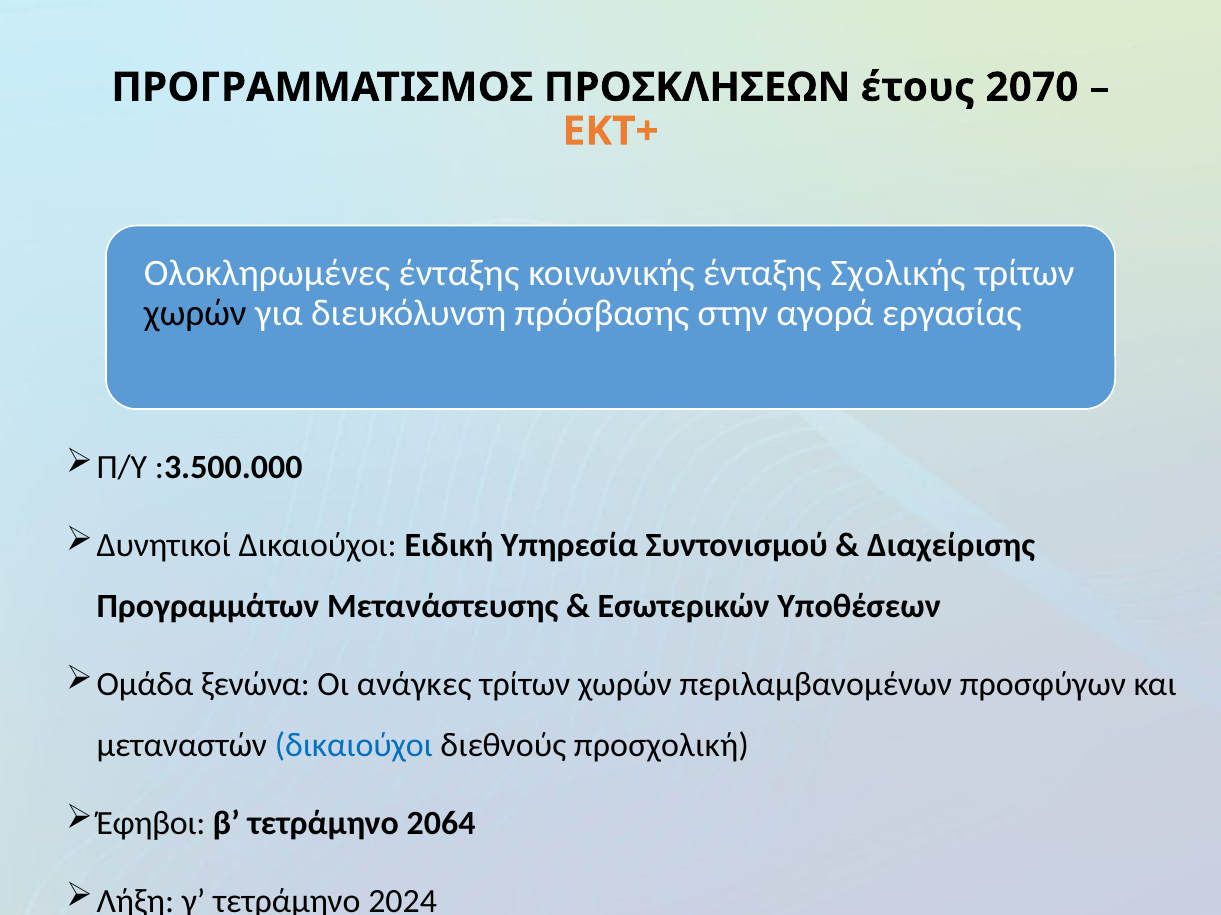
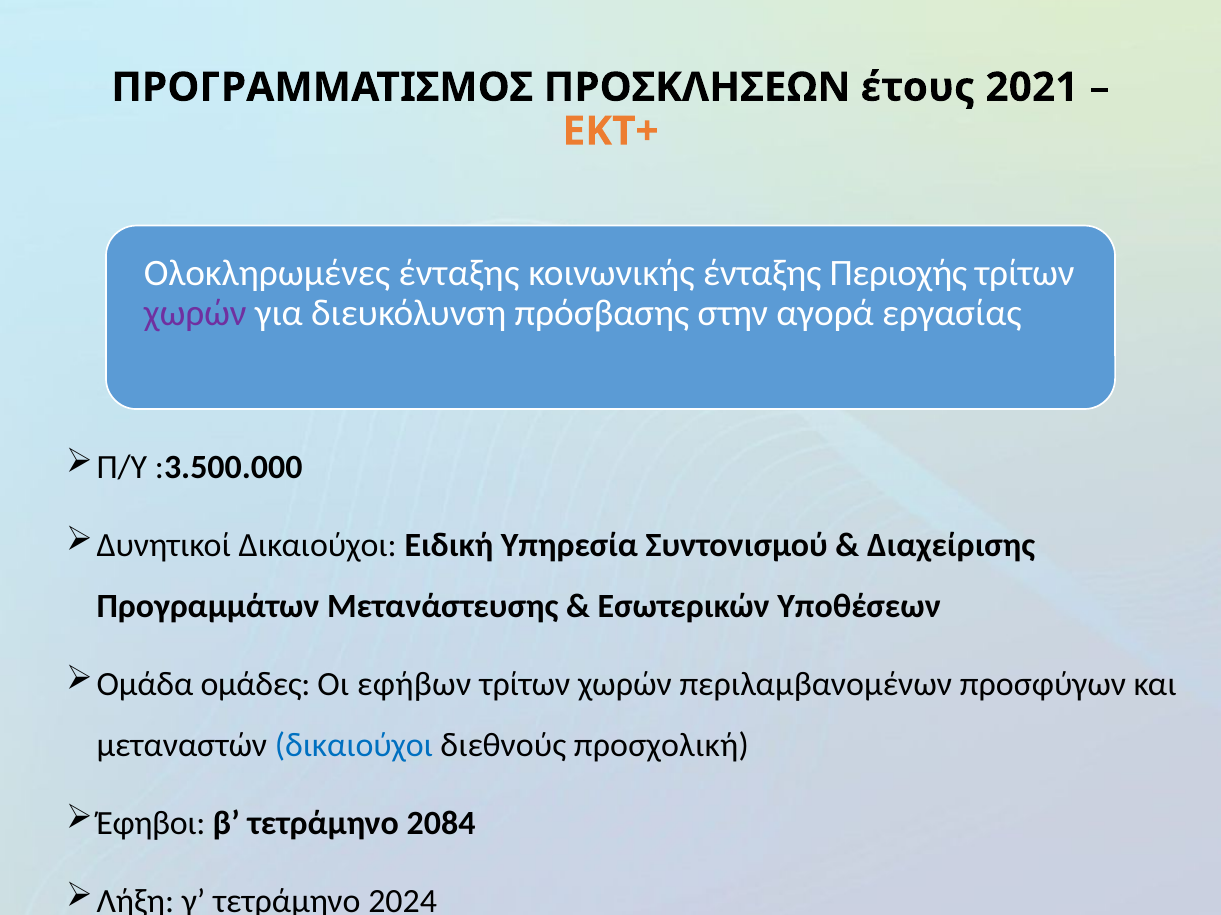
2070: 2070 -> 2021 (1032, 87)
Σχολικής: Σχολικής -> Περιοχής (898, 274)
χωρών colour: black -> purple (195, 314)
ξενώνα: ξενώνα -> ομάδες (256, 685)
ανάγκες: ανάγκες -> εφήβων (414, 685)
2064: 2064 -> 2084 (441, 824)
